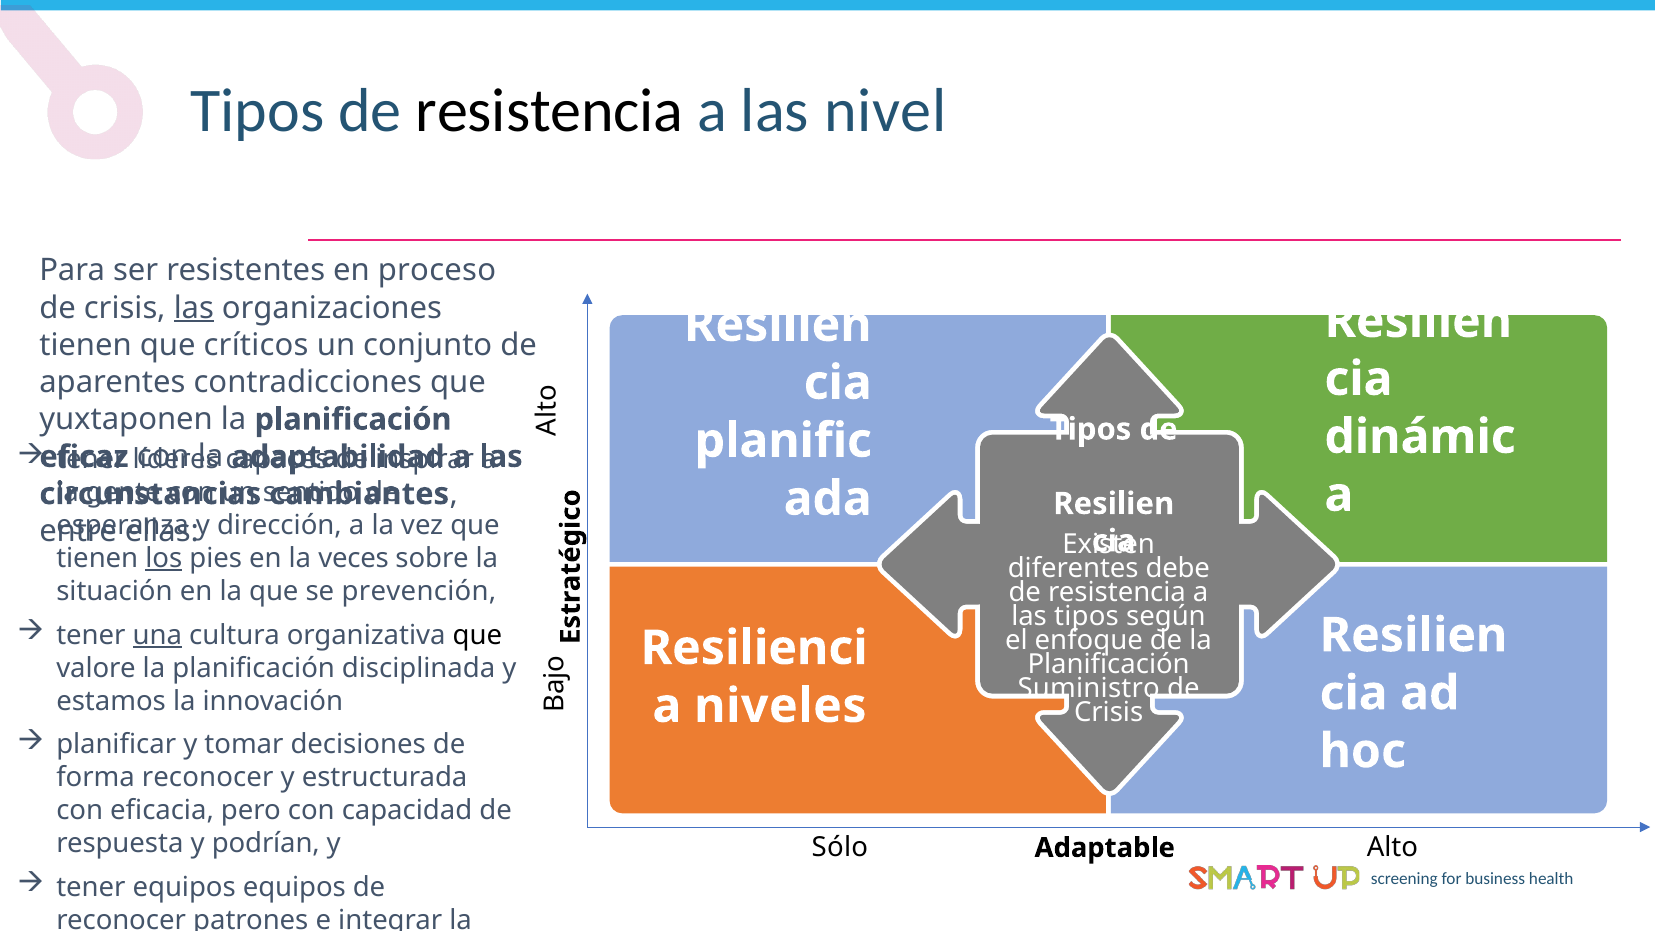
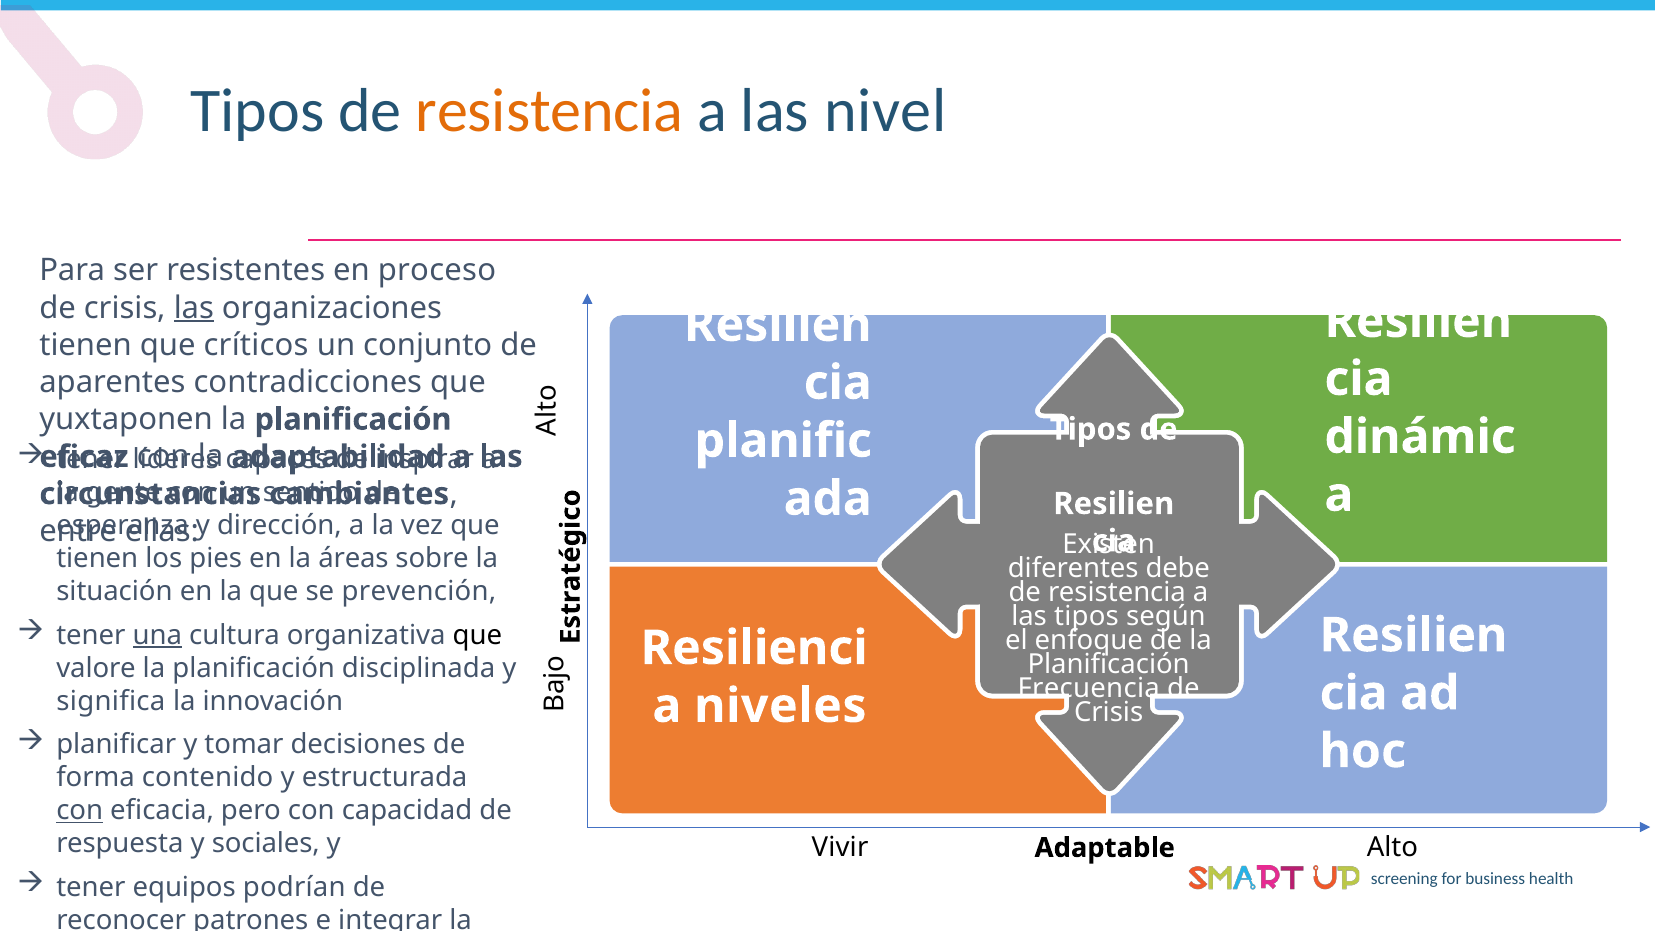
resistencia colour: black -> orange (550, 111)
los underline: present -> none (164, 558)
veces: veces -> áreas (354, 558)
Suministro: Suministro -> Frecuencia (1089, 688)
estamos: estamos -> significa (111, 701)
forma reconocer: reconocer -> contenido (208, 778)
con underline: none -> present (80, 811)
podrían: podrían -> sociales (266, 844)
Sólo: Sólo -> Vivir (840, 848)
equipos equipos: equipos -> podrían (294, 887)
